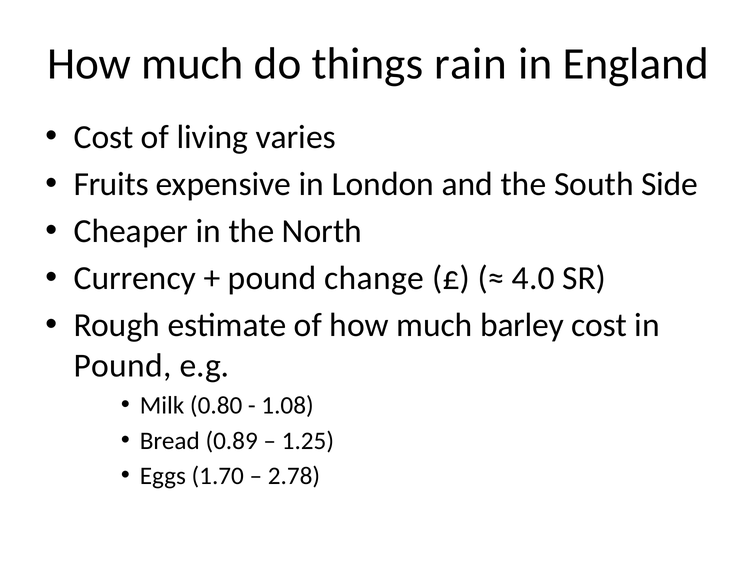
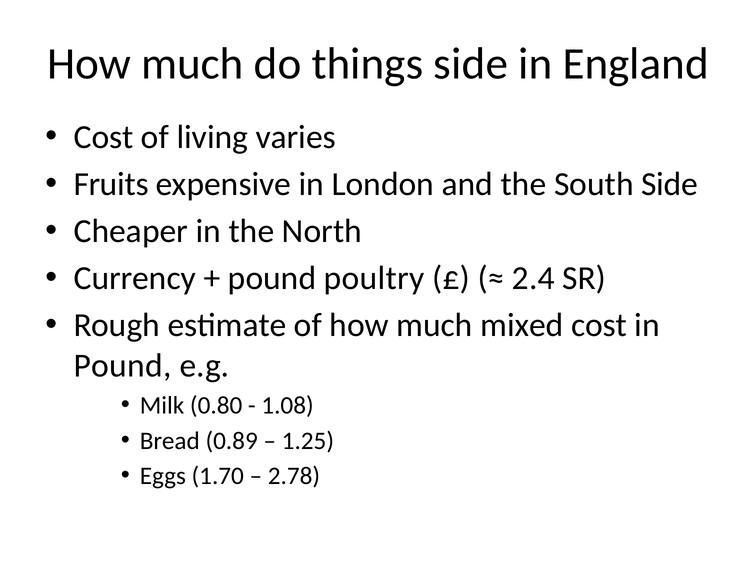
things rain: rain -> side (471, 64)
change: change -> poultry (374, 278)
4.0: 4.0 -> 2.4 (533, 278)
barley: barley -> mixed (522, 325)
